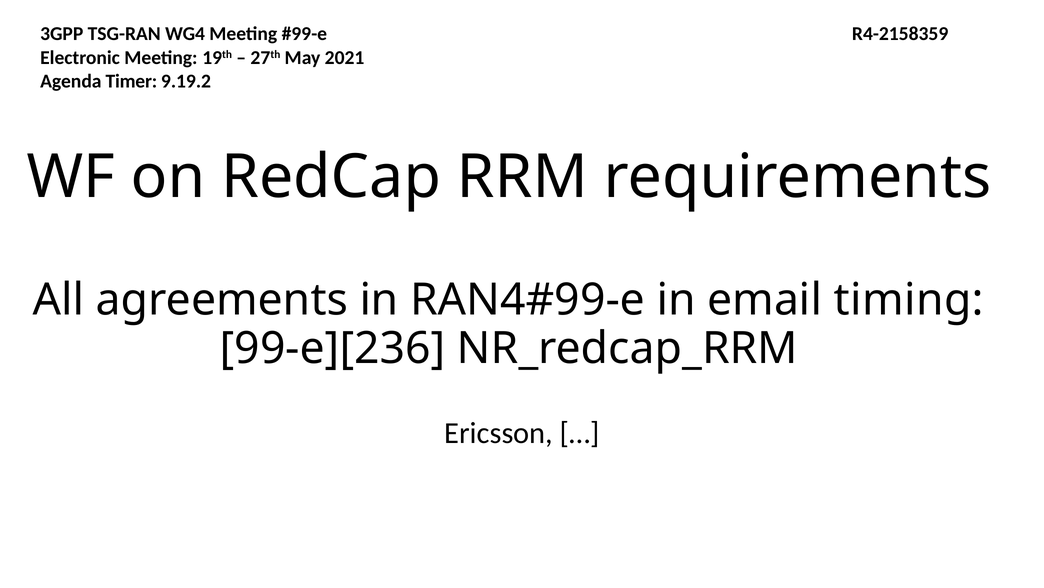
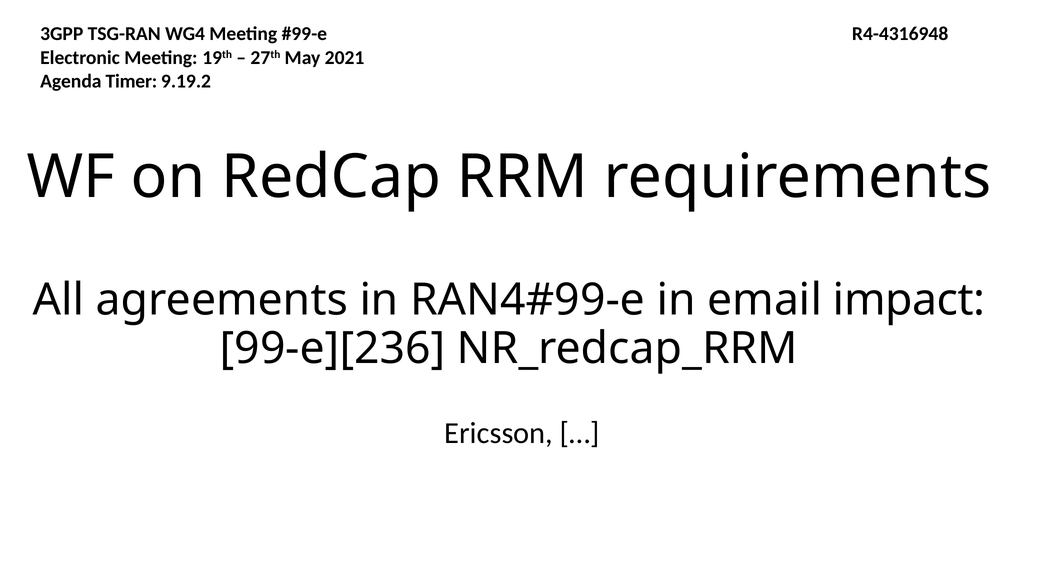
R4-2158359: R4-2158359 -> R4-4316948 (900, 34)
timing: timing -> impact (909, 300)
